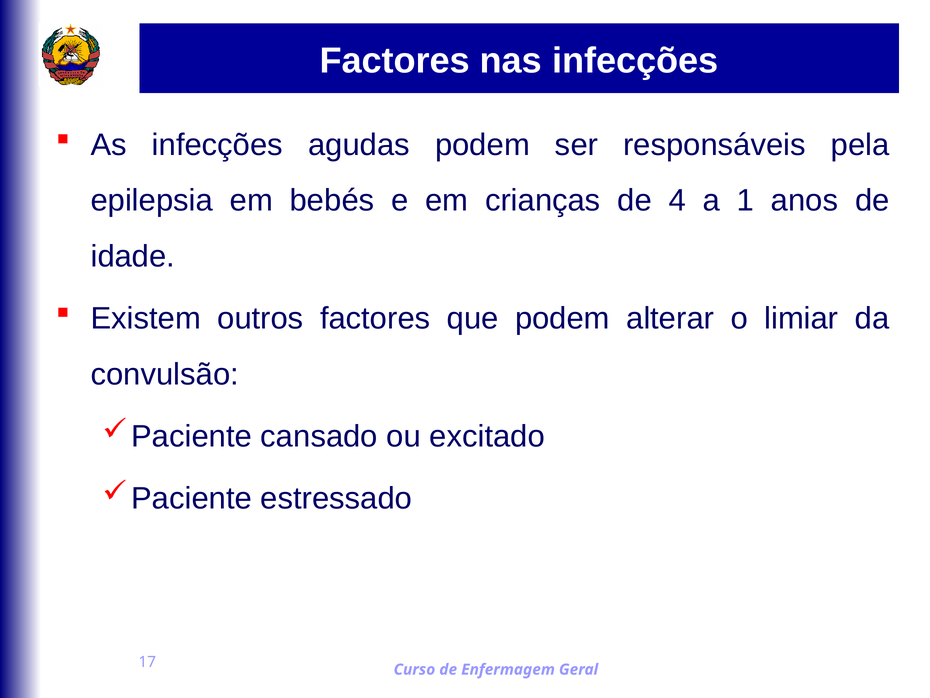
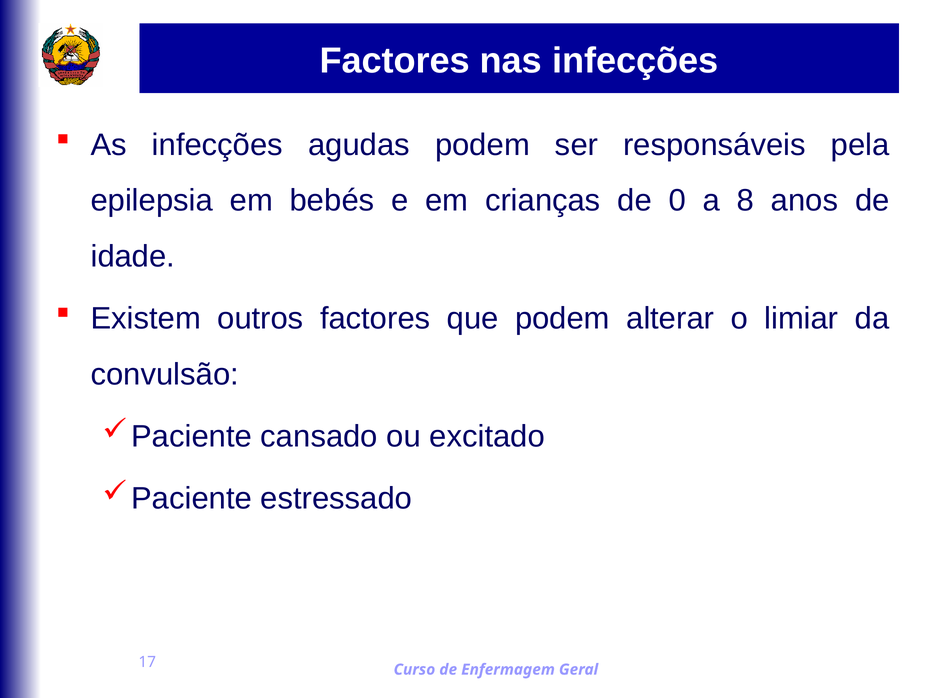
4: 4 -> 0 (677, 201)
1: 1 -> 8 (746, 201)
